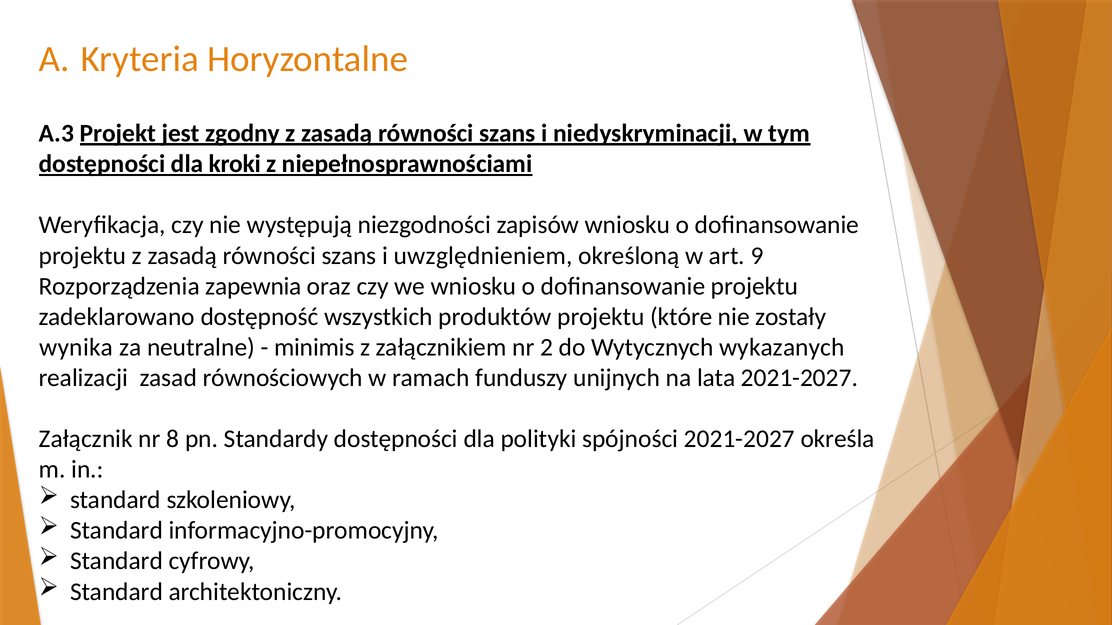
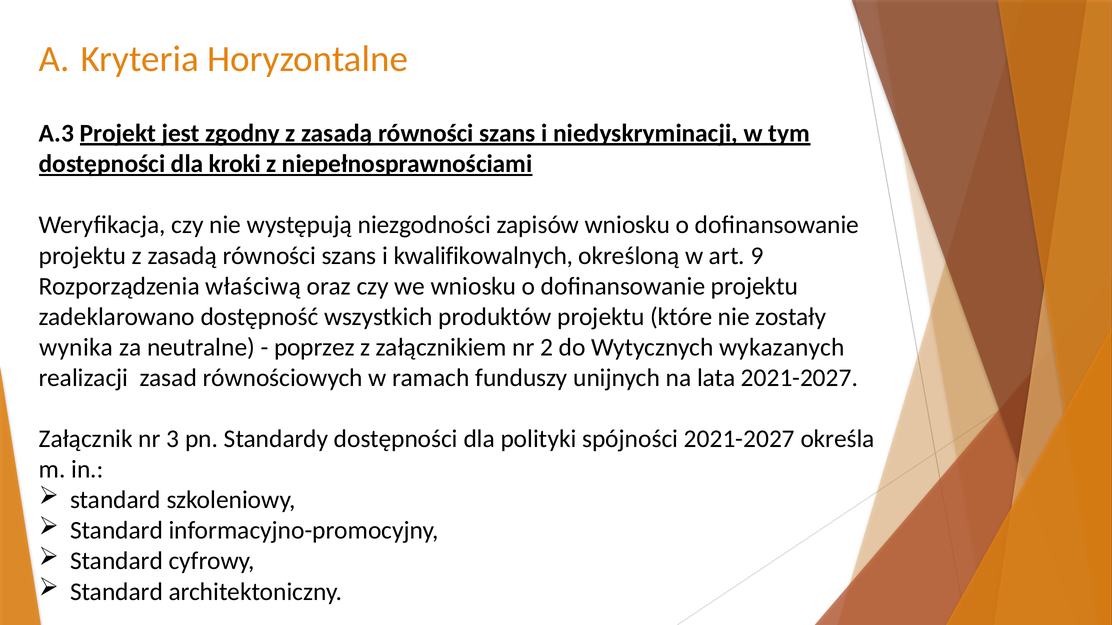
uwzględnieniem: uwzględnieniem -> kwalifikowalnych (483, 256)
zapewnia: zapewnia -> właściwą (253, 286)
minimis: minimis -> poprzez (314, 348)
8: 8 -> 3 (173, 439)
